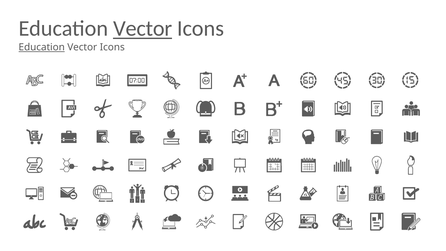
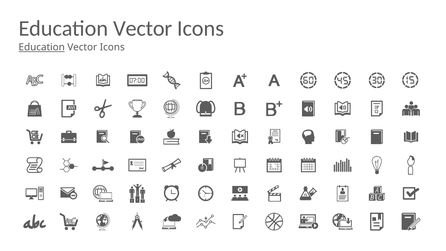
Vector underline: present -> none (143, 29)
